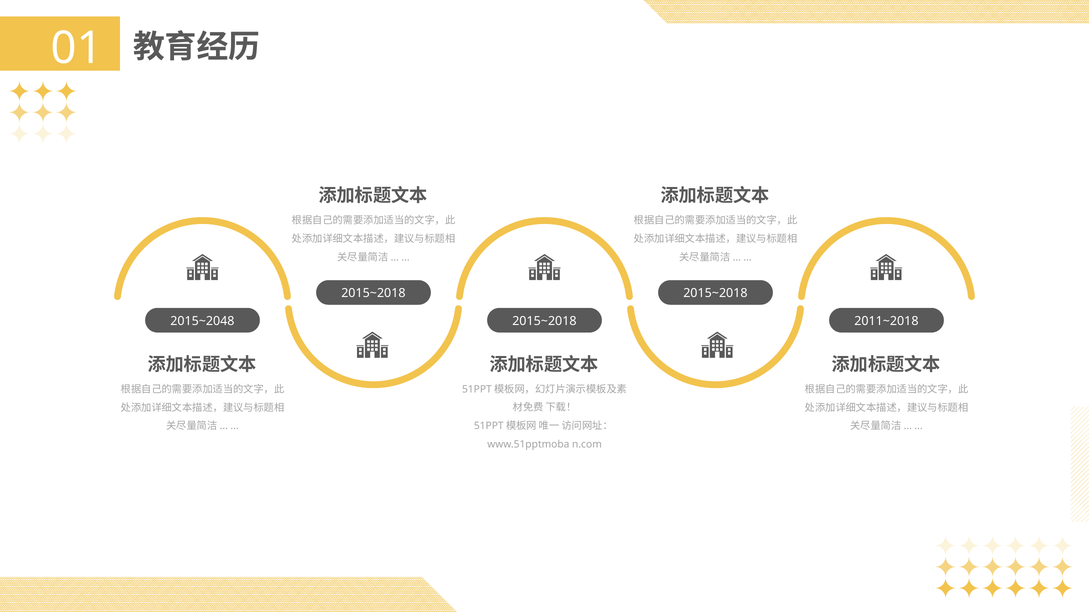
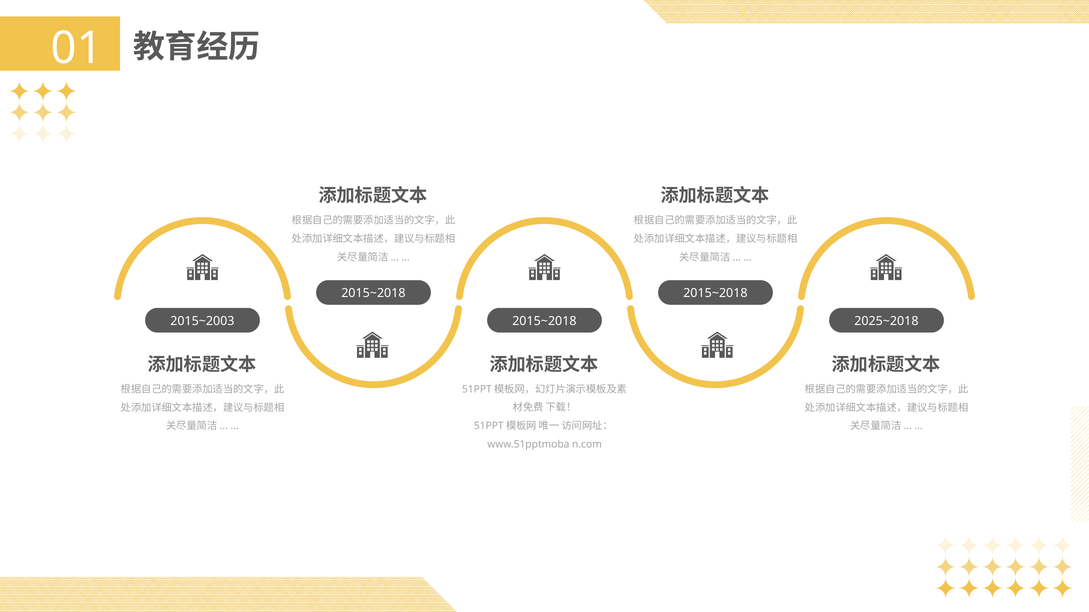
2015~2048: 2015~2048 -> 2015~2003 (202, 321)
2011~2018: 2011~2018 -> 2025~2018 (886, 321)
